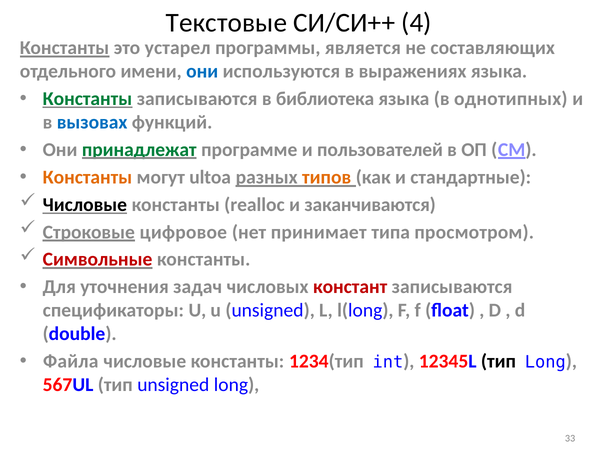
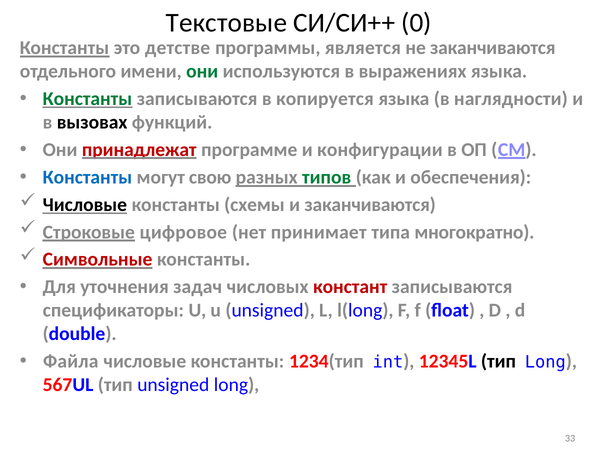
4: 4 -> 0 (416, 23)
устарел: устарел -> детстве (178, 48)
не составляющих: составляющих -> заканчиваются (493, 48)
они colour: blue -> green (202, 71)
библиотека: библиотека -> копируется (325, 99)
однотипных: однотипных -> наглядности (511, 99)
вызовах colour: blue -> black (92, 122)
принадлежат colour: green -> red (139, 150)
пользователей: пользователей -> конфигурации (380, 150)
Константы colour: orange -> blue (87, 177)
ultoa: ultoa -> свою (210, 177)
типов colour: orange -> green (327, 177)
стандартные: стандартные -> обеспечения (471, 177)
realloc: realloc -> схемы (254, 205)
просмотром: просмотром -> многократно (474, 232)
